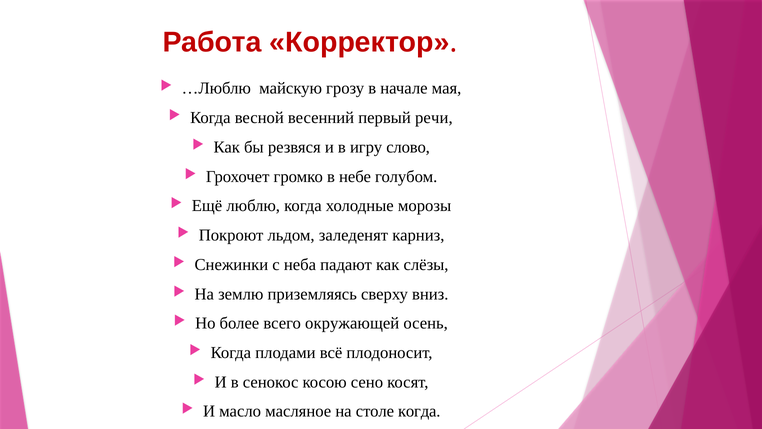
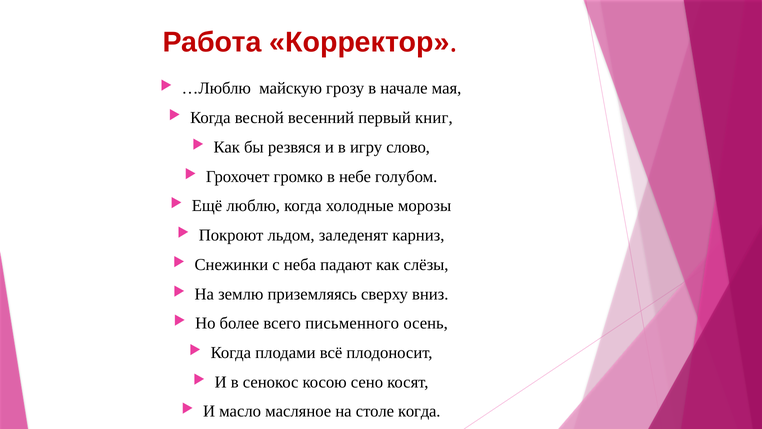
речи: речи -> книг (434, 118)
окружающей: окружающей -> письменного (352, 323)
